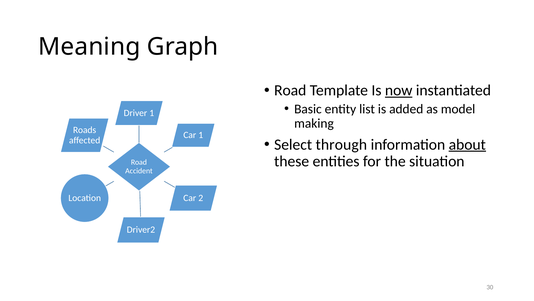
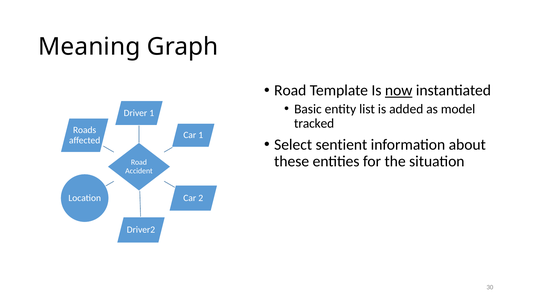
making: making -> tracked (314, 123)
through: through -> sentient (341, 144)
about underline: present -> none (467, 144)
